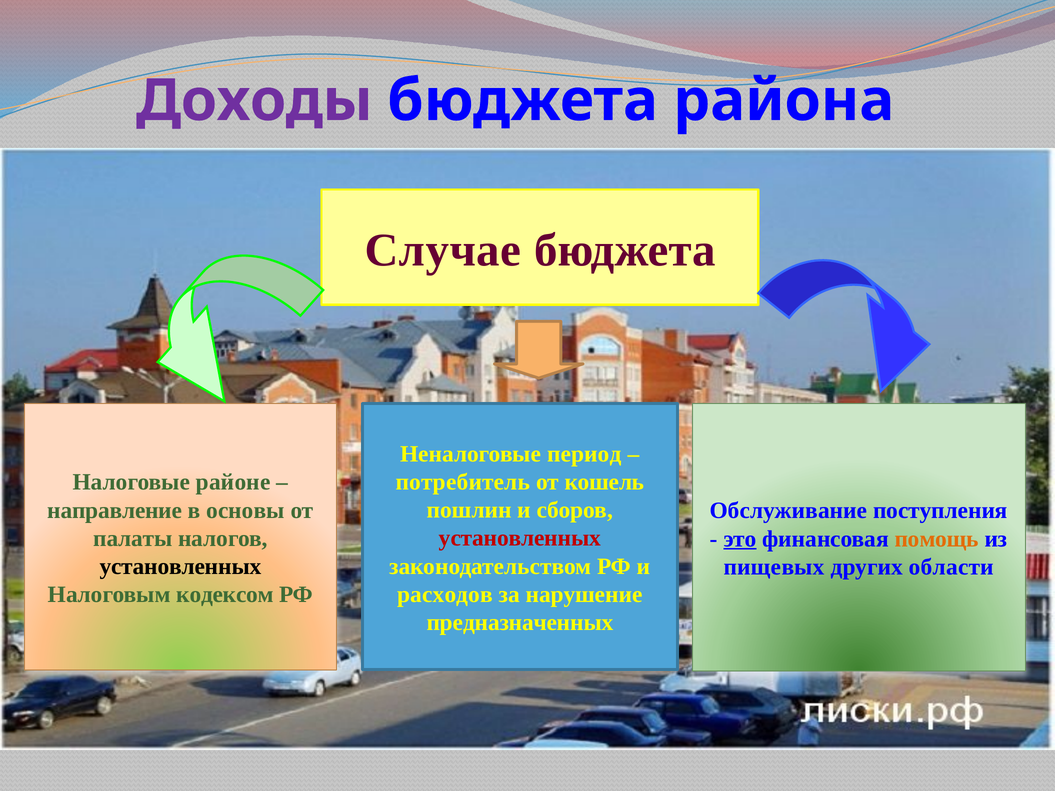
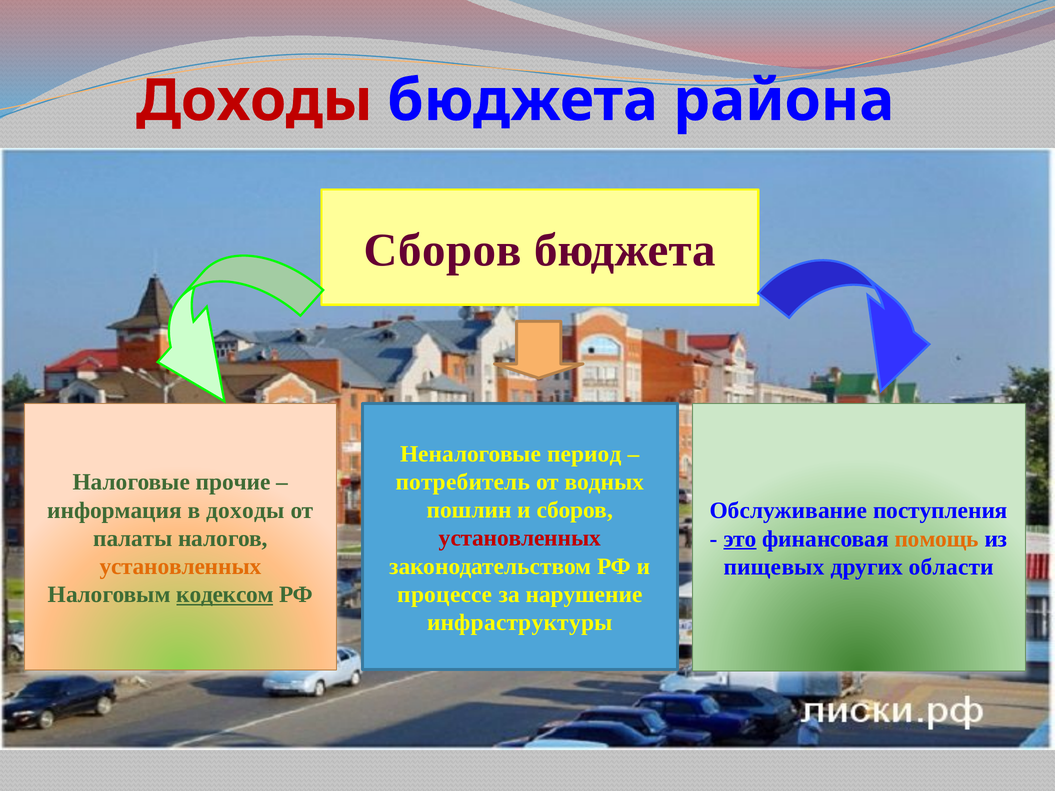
Доходы colour: purple -> red (254, 101)
Случае: Случае -> Сборов (443, 251)
кошель: кошель -> водных (604, 482)
районе: районе -> прочие (233, 482)
направление: направление -> информация (115, 510)
в основы: основы -> доходы (245, 510)
установленных colour: black -> orange (181, 567)
расходов: расходов -> процессе (445, 595)
кодексом underline: none -> present (225, 595)
предназначенных: предназначенных -> инфраструктуры (520, 623)
